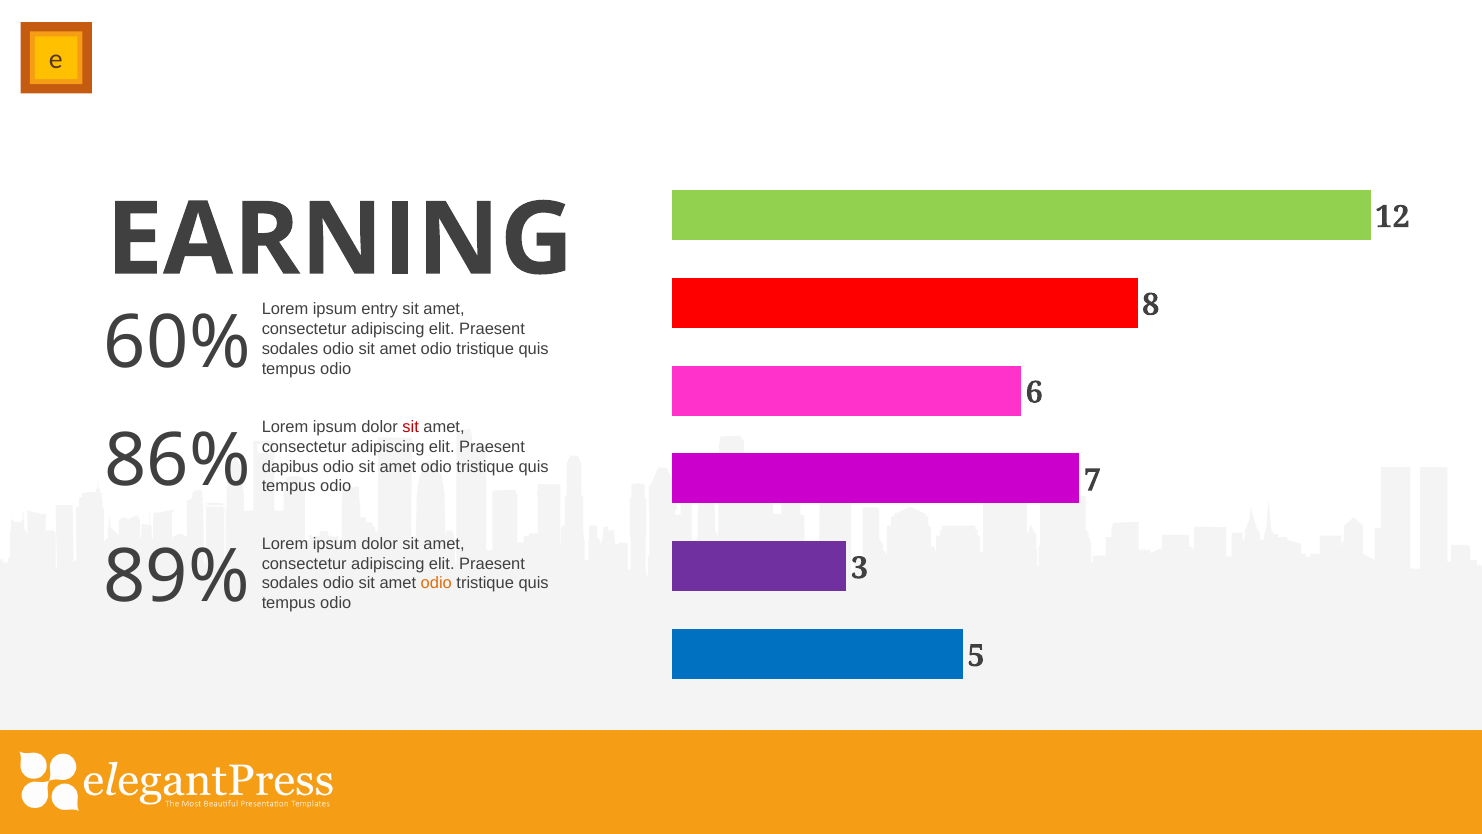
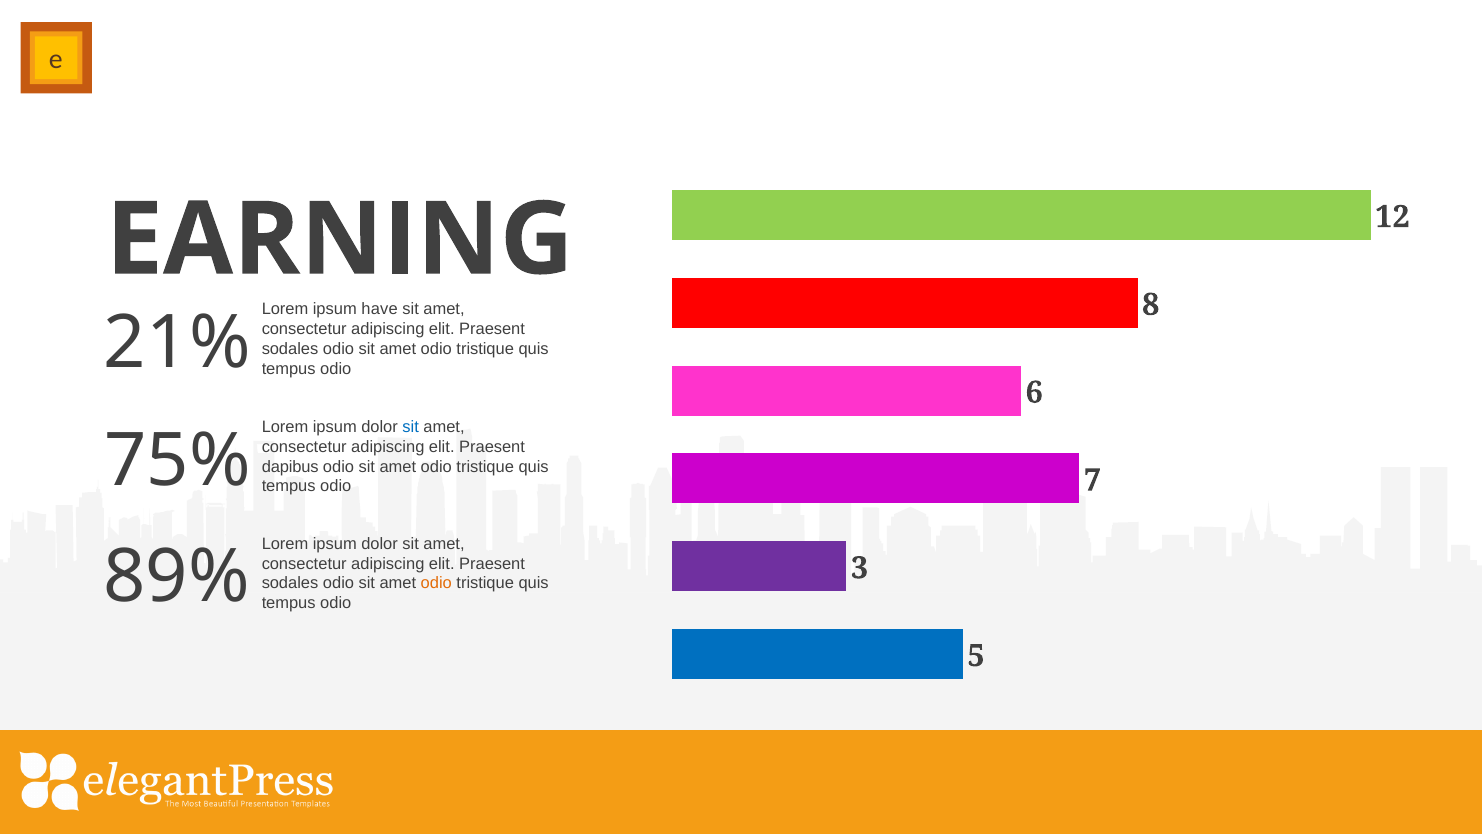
entry: entry -> have (380, 309)
60%: 60% -> 21% (177, 343)
sit colour: red -> blue (411, 427)
86%: 86% -> 75% (178, 461)
